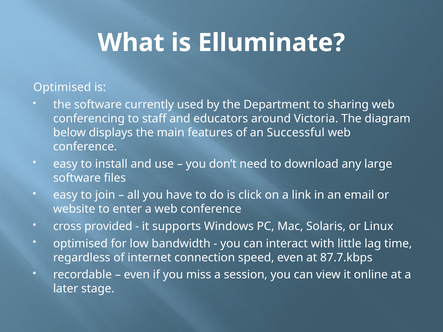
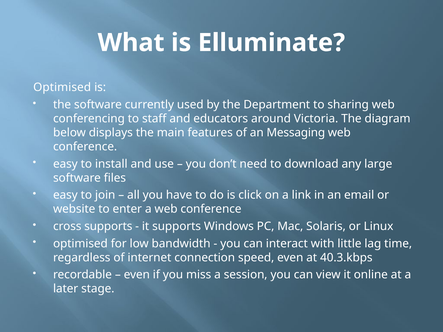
Successful: Successful -> Messaging (296, 133)
cross provided: provided -> supports (108, 227)
87.7.kbps: 87.7.kbps -> 40.3.kbps (346, 258)
